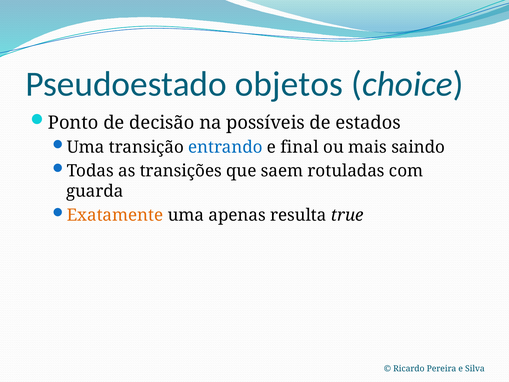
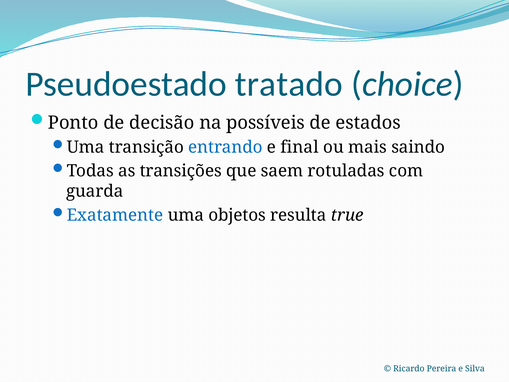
objetos: objetos -> tratado (289, 84)
Exatamente colour: orange -> blue (115, 215)
apenas: apenas -> objetos (237, 215)
